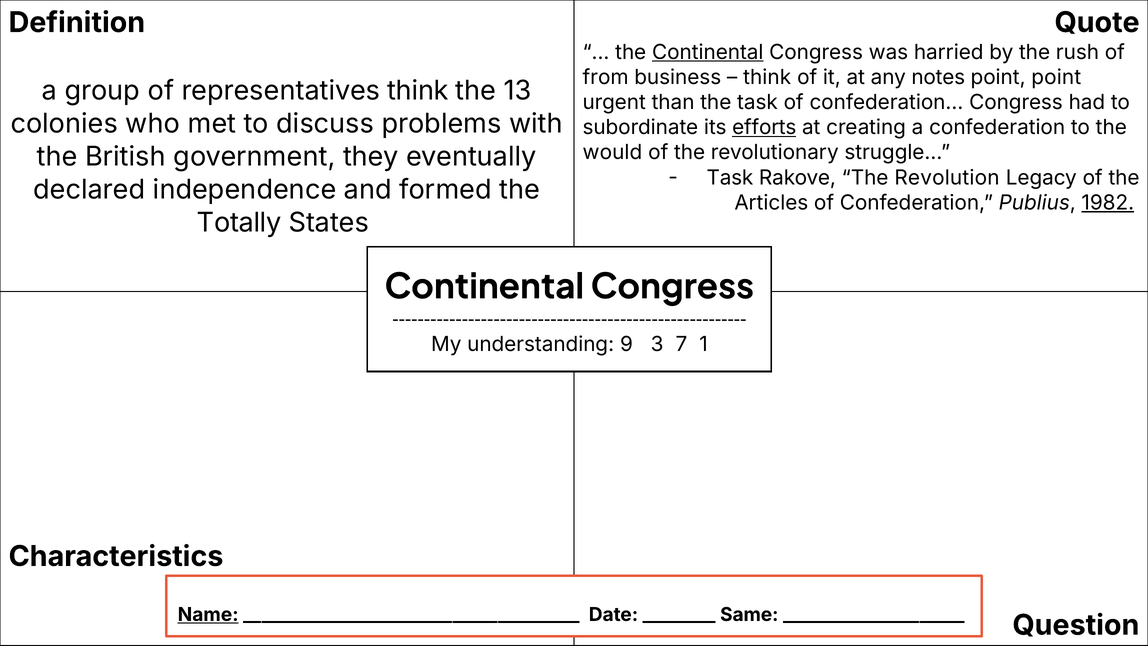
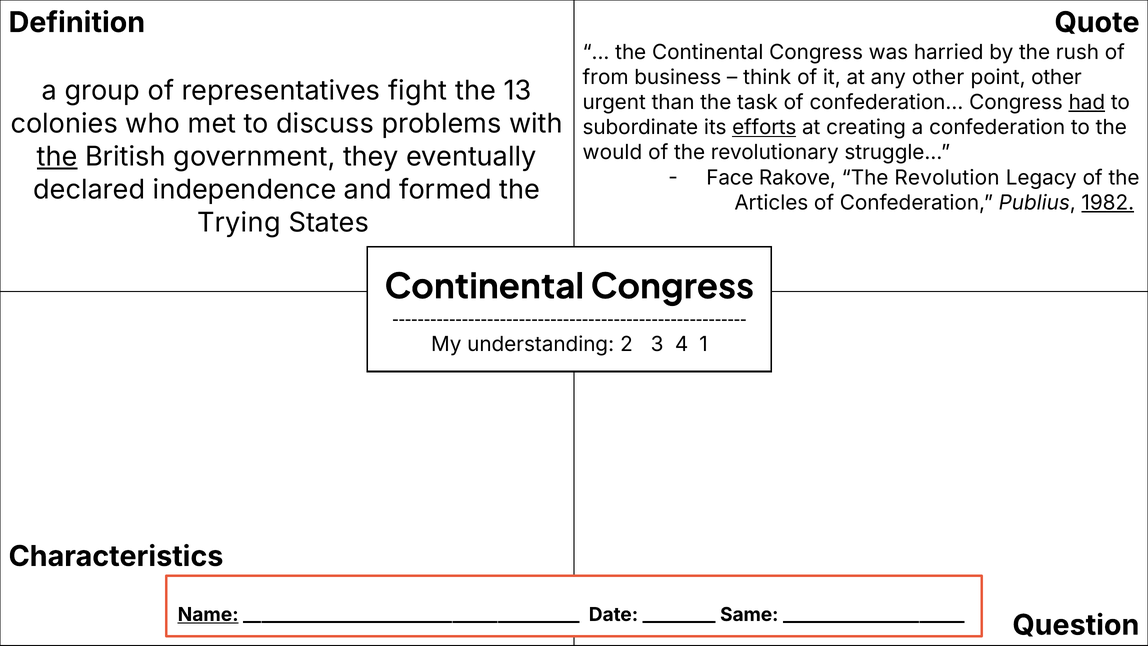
Continental underline: present -> none (708, 52)
any notes: notes -> other (938, 77)
point point: point -> other (1056, 77)
representatives think: think -> fight (418, 91)
had underline: none -> present (1087, 102)
the underline: none -> present (57, 157)
Task: Task -> Face (730, 178)
Totally: Totally -> Trying (239, 223)
9: 9 -> 2 (626, 344)
7: 7 -> 4 (682, 344)
